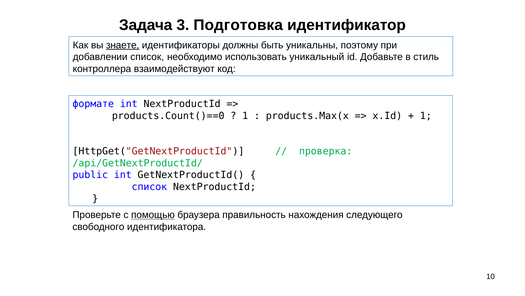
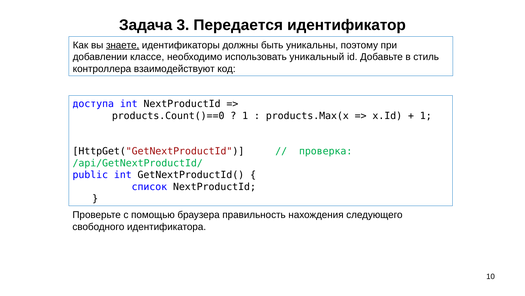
Подготовка: Подготовка -> Передается (238, 25)
добавлении список: список -> классе (147, 57)
формате: формате -> доступа (93, 104)
помощью underline: present -> none (153, 214)
